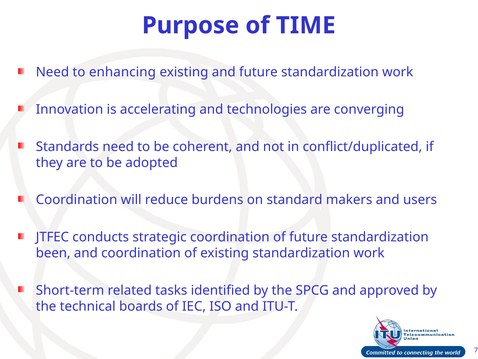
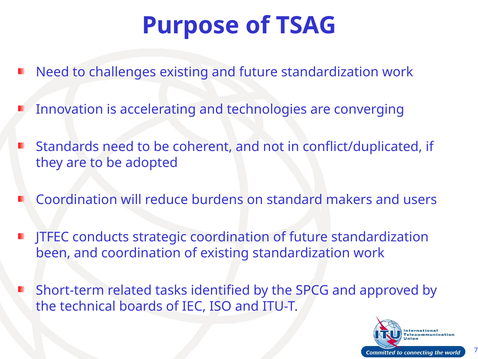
TIME: TIME -> TSAG (306, 25)
enhancing: enhancing -> challenges (122, 72)
